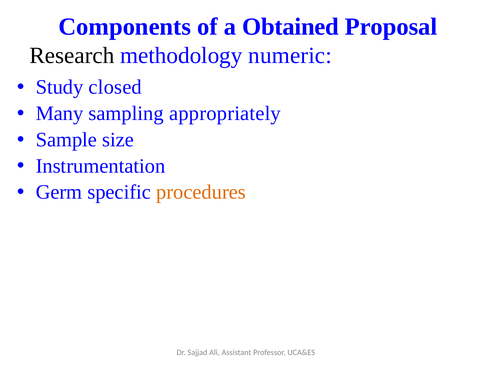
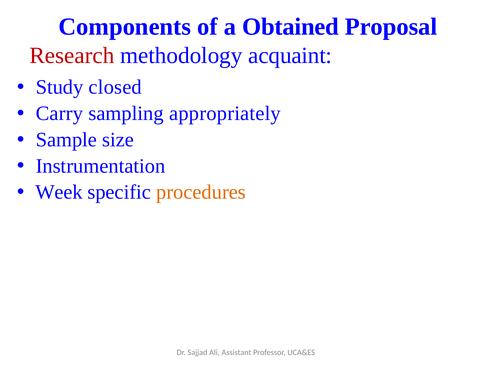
Research colour: black -> red (72, 56)
numeric: numeric -> acquaint (290, 56)
Many: Many -> Carry (59, 113)
Germ: Germ -> Week (59, 192)
